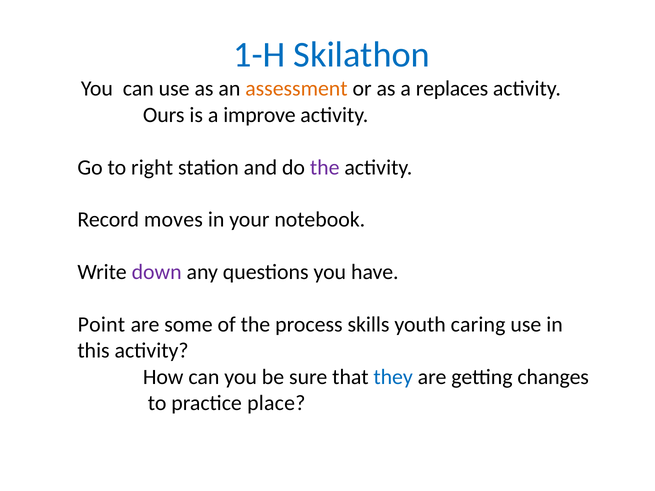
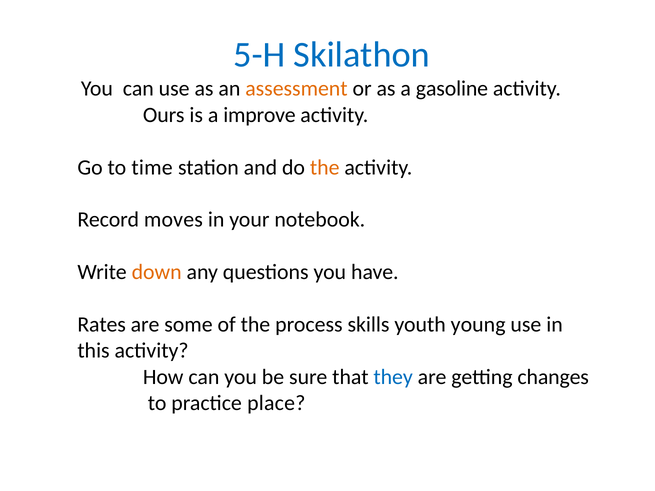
1-H: 1-H -> 5-H (259, 55)
replaces: replaces -> gasoline (452, 89)
right: right -> time (152, 167)
the colour: purple -> orange (325, 167)
down colour: purple -> orange (157, 272)
Point: Point -> Rates (102, 325)
caring: caring -> young (478, 325)
